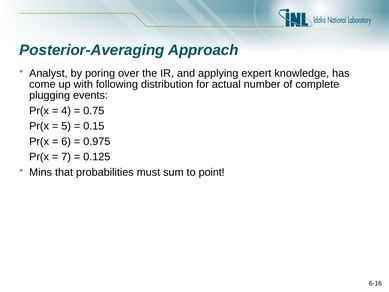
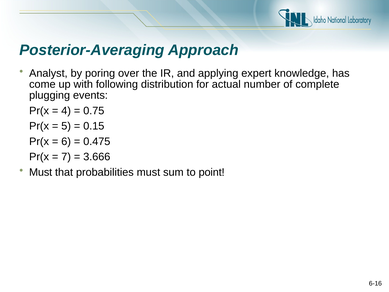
0.975: 0.975 -> 0.475 (97, 141)
0.125: 0.125 -> 3.666 (97, 157)
Mins: Mins -> Must (41, 172)
